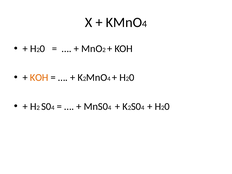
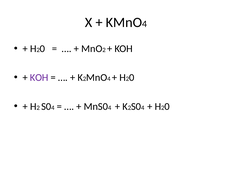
KOH colour: orange -> purple (39, 78)
